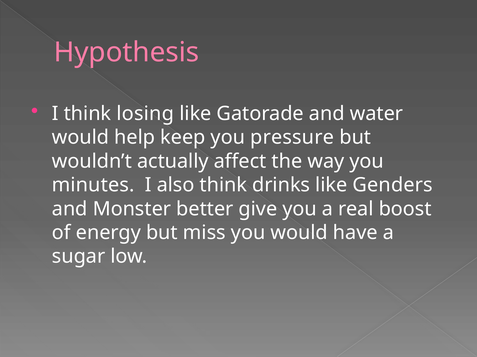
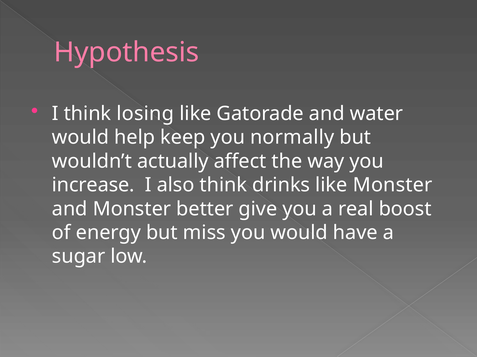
pressure: pressure -> normally (292, 138)
minutes: minutes -> increase (93, 185)
like Genders: Genders -> Monster (393, 185)
